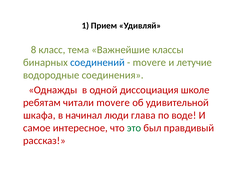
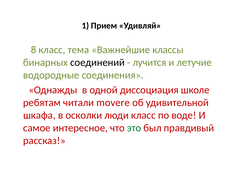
соединений colour: blue -> black (97, 62)
movere: movere -> лучится (149, 62)
начинал: начинал -> осколки (84, 115)
люди глава: глава -> класс (143, 115)
